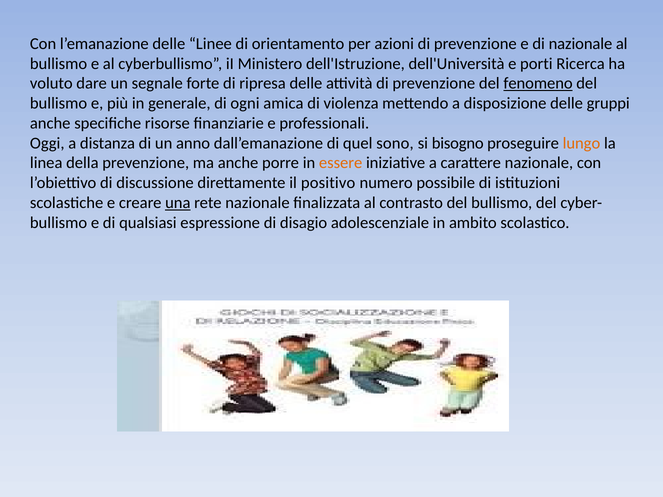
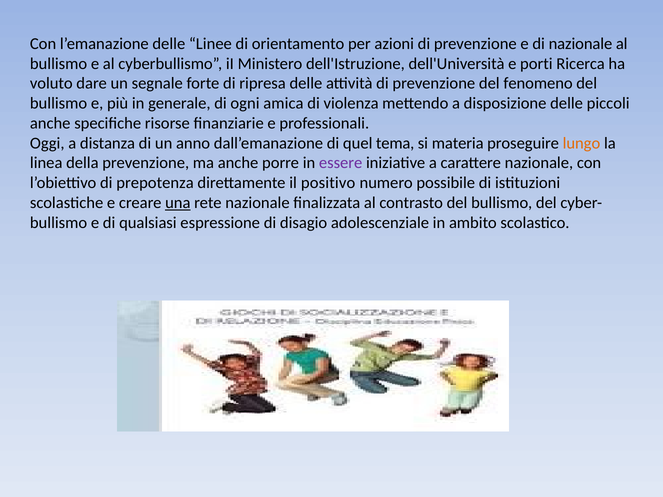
fenomeno underline: present -> none (538, 83)
gruppi: gruppi -> piccoli (608, 103)
sono: sono -> tema (395, 143)
bisogno: bisogno -> materia (458, 143)
essere colour: orange -> purple (341, 163)
discussione: discussione -> prepotenza (155, 183)
